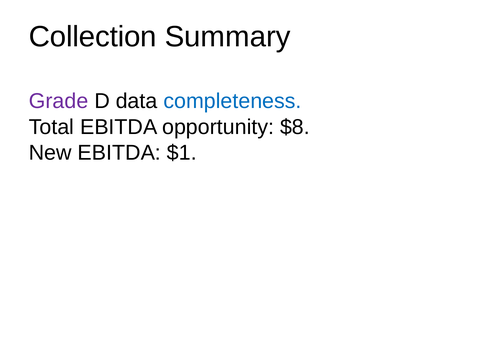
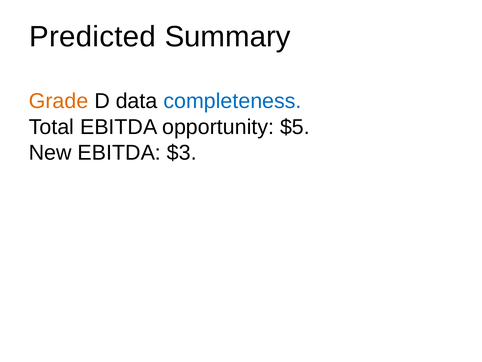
Collection: Collection -> Predicted (93, 37)
Grade colour: purple -> orange (59, 101)
$8: $8 -> $5 (295, 127)
$1: $1 -> $3 (182, 153)
